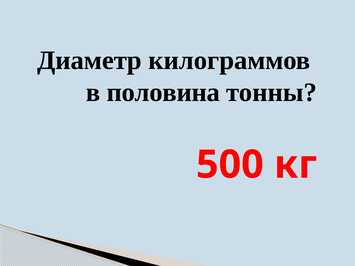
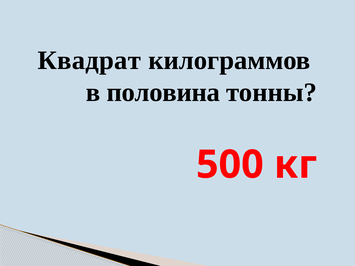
Диаметр: Диаметр -> Квадрат (89, 60)
